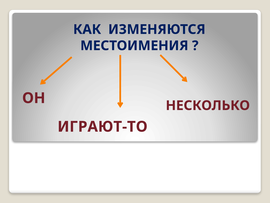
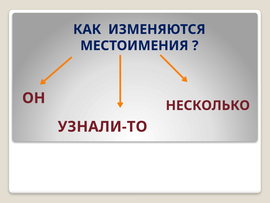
ИГРАЮТ-ТО: ИГРАЮТ-ТО -> УЗНАЛИ-ТО (102, 126)
